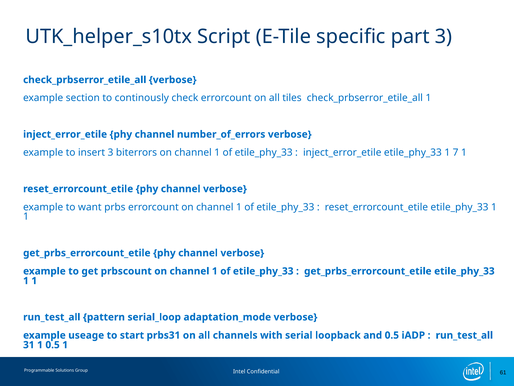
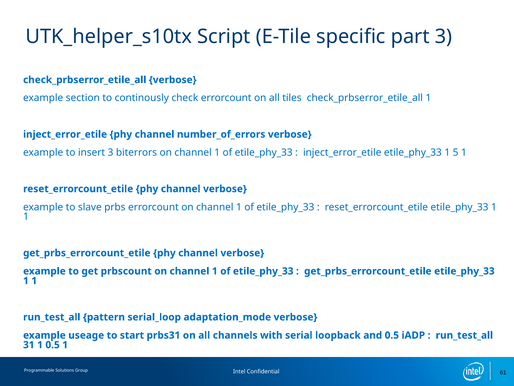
7: 7 -> 5 (456, 152)
want: want -> slave (90, 207)
